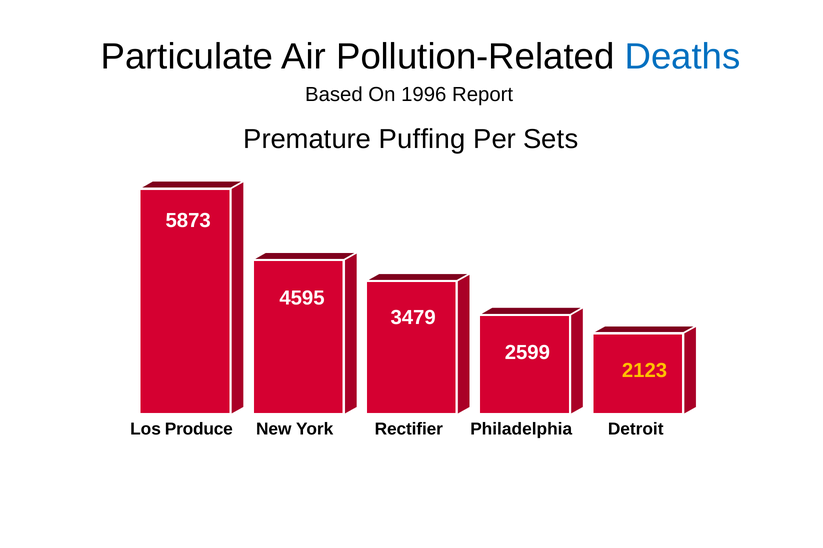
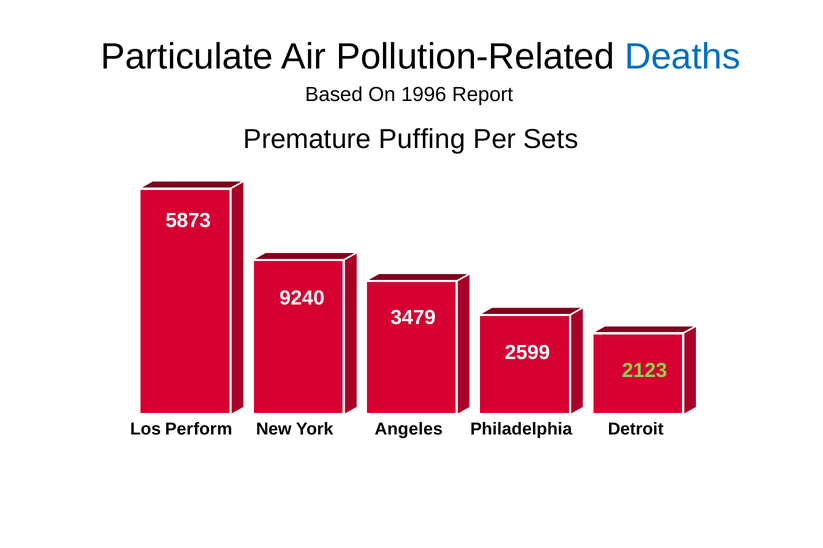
4595: 4595 -> 9240 (302, 298)
2123 colour: yellow -> light green (645, 371)
Produce: Produce -> Perform (199, 429)
Rectifier: Rectifier -> Angeles (409, 429)
